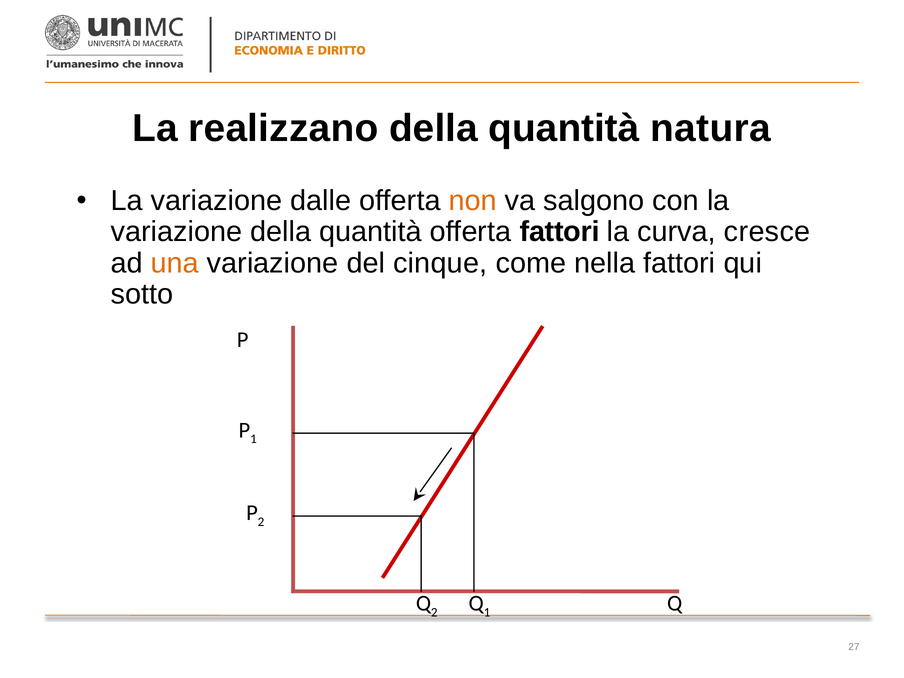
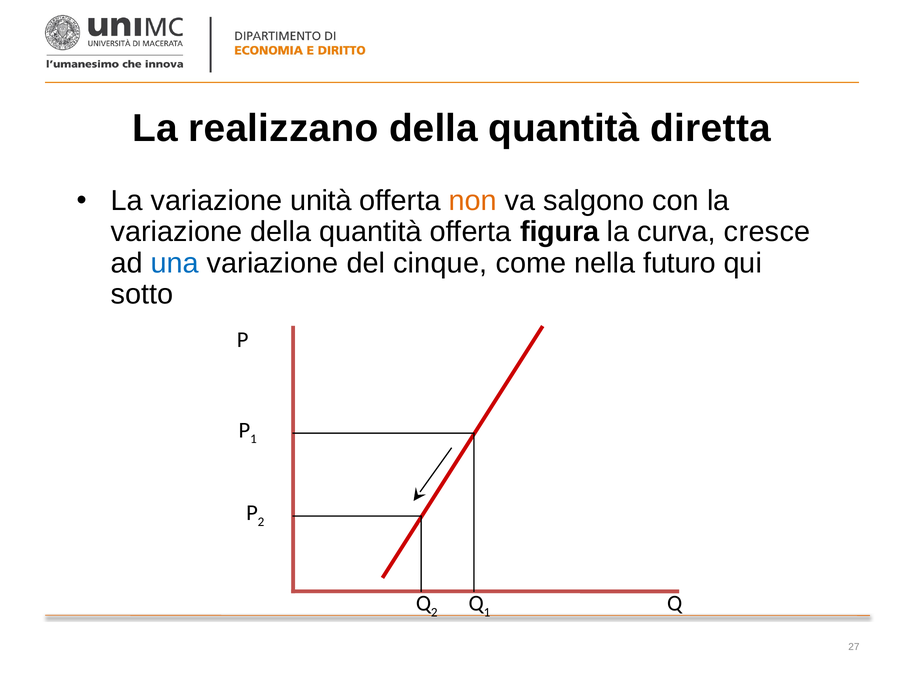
natura: natura -> diretta (711, 129)
dalle: dalle -> unità (321, 201)
offerta fattori: fattori -> figura (560, 232)
una colour: orange -> blue (175, 263)
nella fattori: fattori -> futuro (679, 263)
